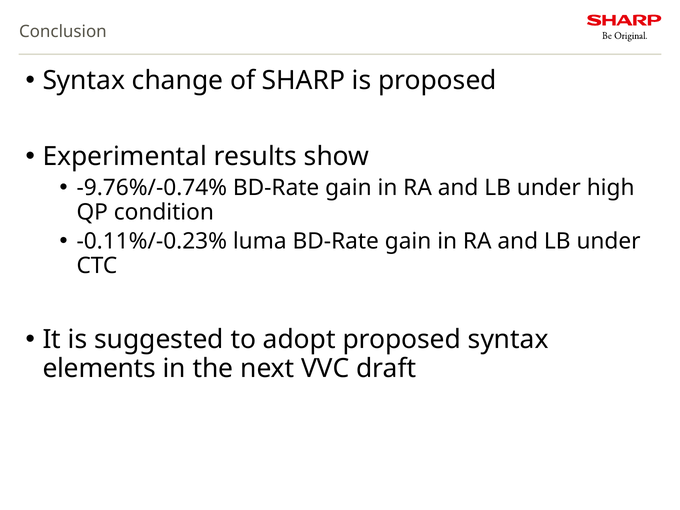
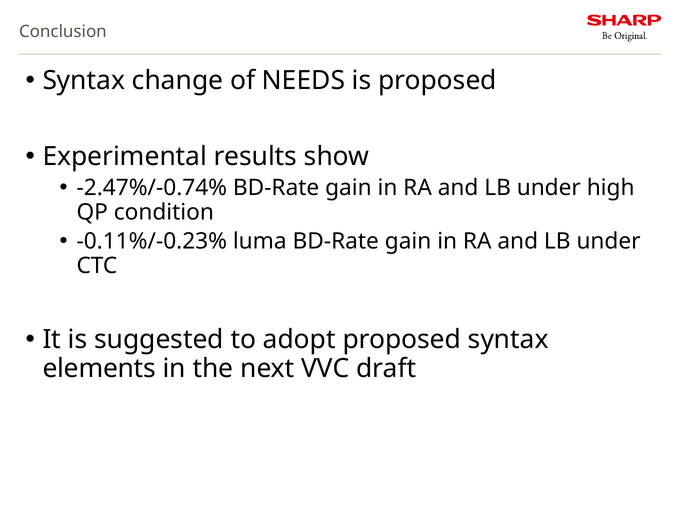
SHARP: SHARP -> NEEDS (304, 80)
-9.76%/-0.74%: -9.76%/-0.74% -> -2.47%/-0.74% (152, 188)
